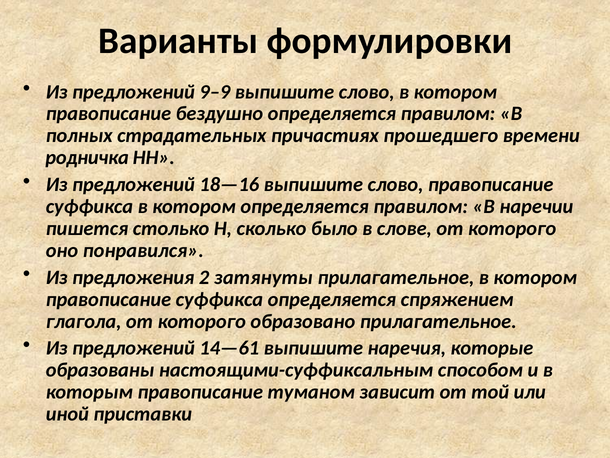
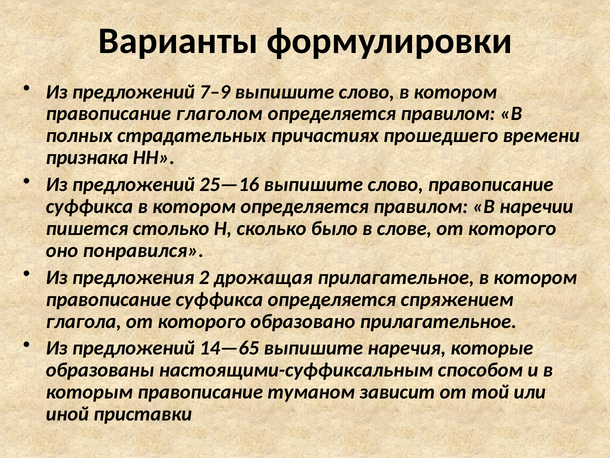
9–9: 9–9 -> 7–9 (215, 92)
бездушно: бездушно -> глаголом (219, 114)
родничка: родничка -> признака (87, 158)
18—16: 18—16 -> 25—16 (229, 184)
затянуты: затянуты -> дрожащая (263, 277)
14—61: 14—61 -> 14—65 (229, 348)
